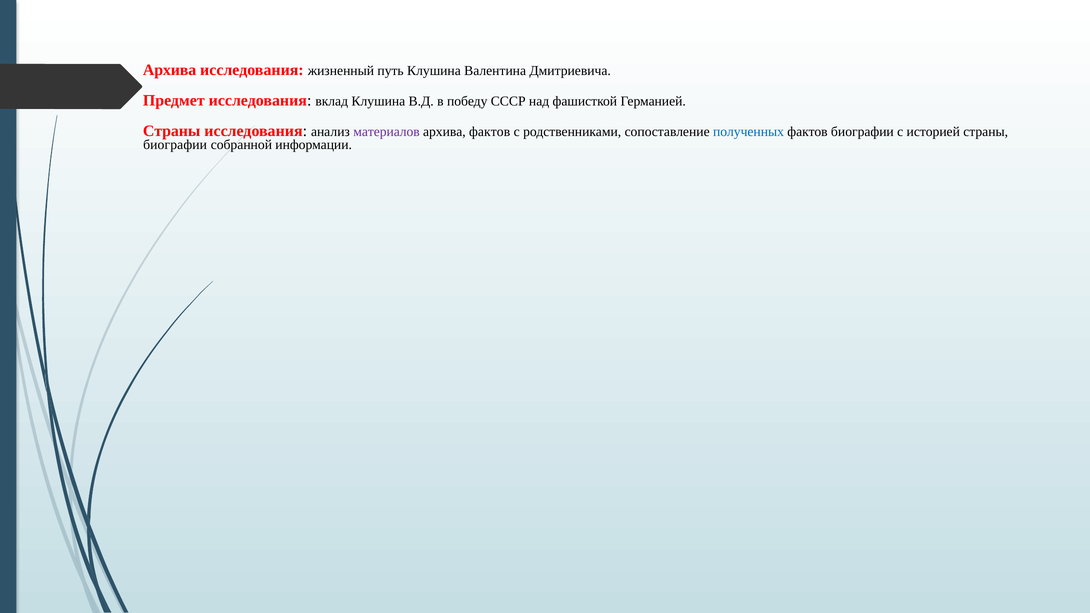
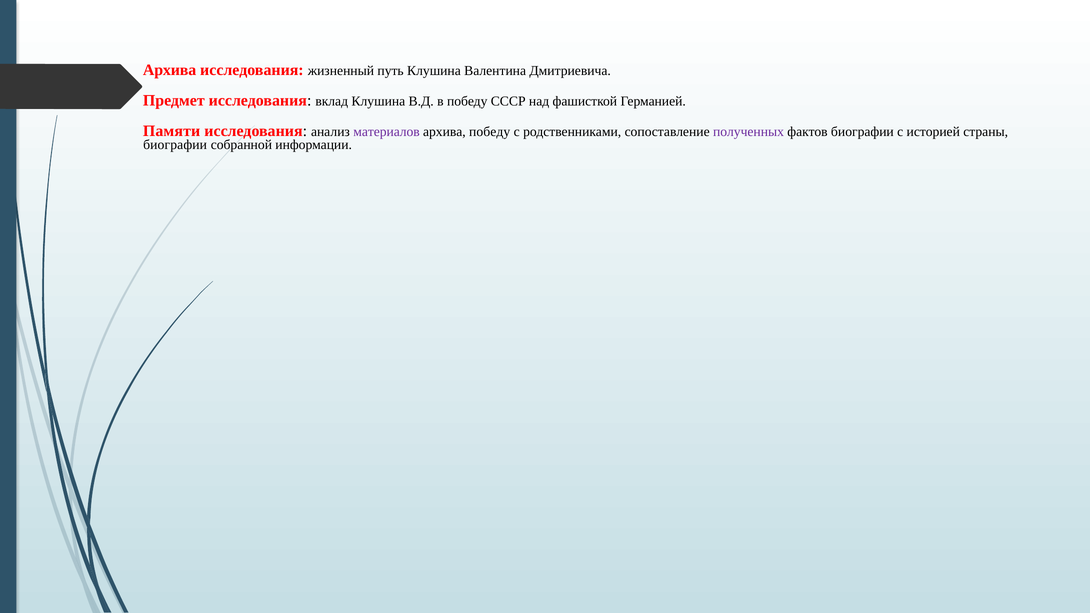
Страны: Страны -> Памяти (172, 131)
архива фактов: фактов -> победу (490, 132)
полученных colour: blue -> purple (748, 132)
